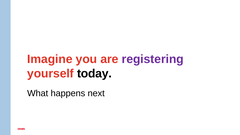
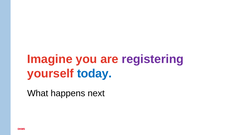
today colour: black -> blue (94, 74)
